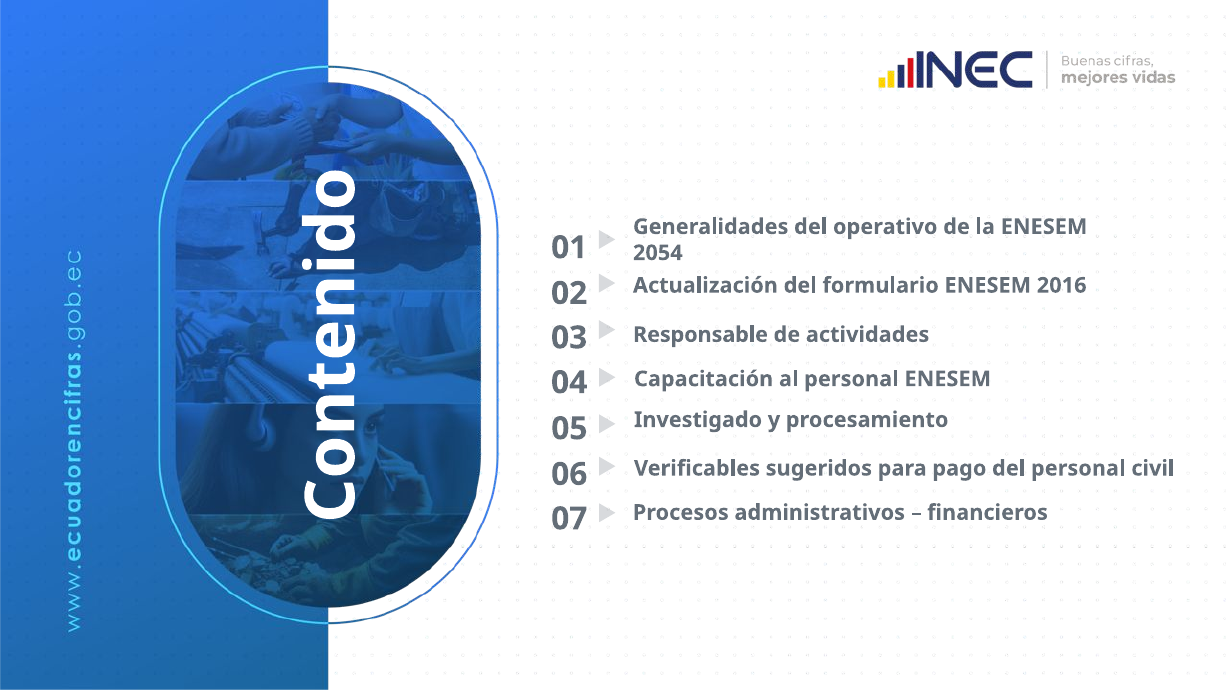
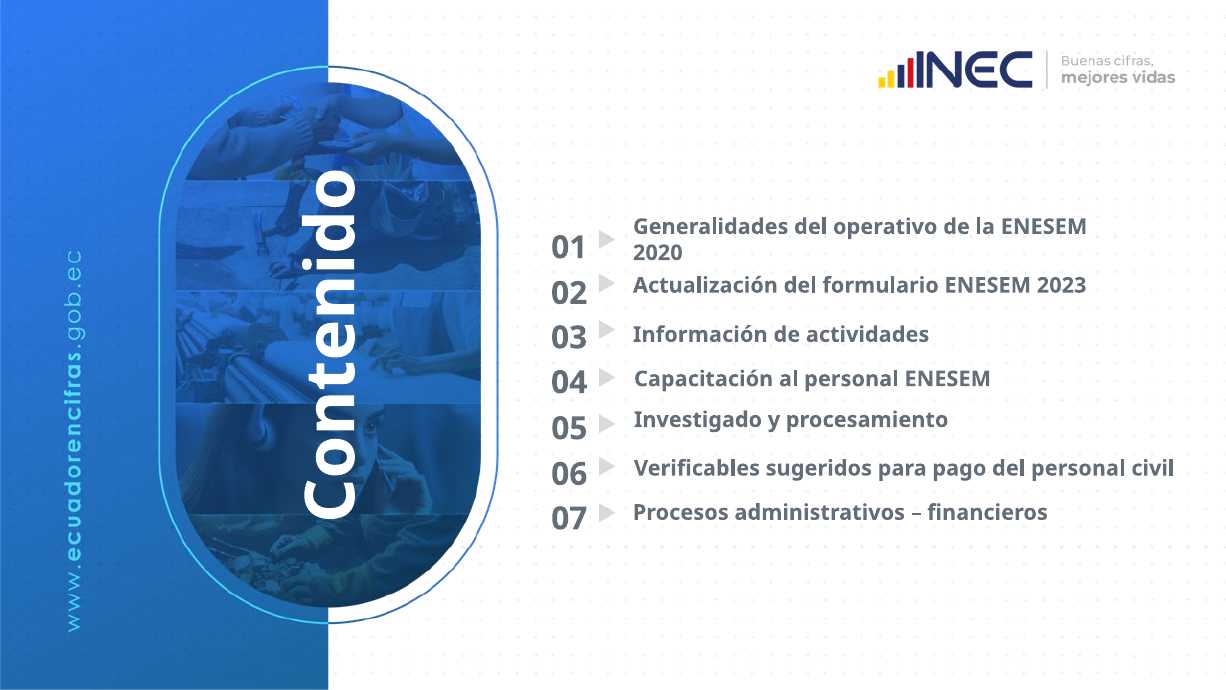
2054: 2054 -> 2020 (658, 253)
2016: 2016 -> 2023 (1062, 285)
Responsable: Responsable -> Información (700, 334)
